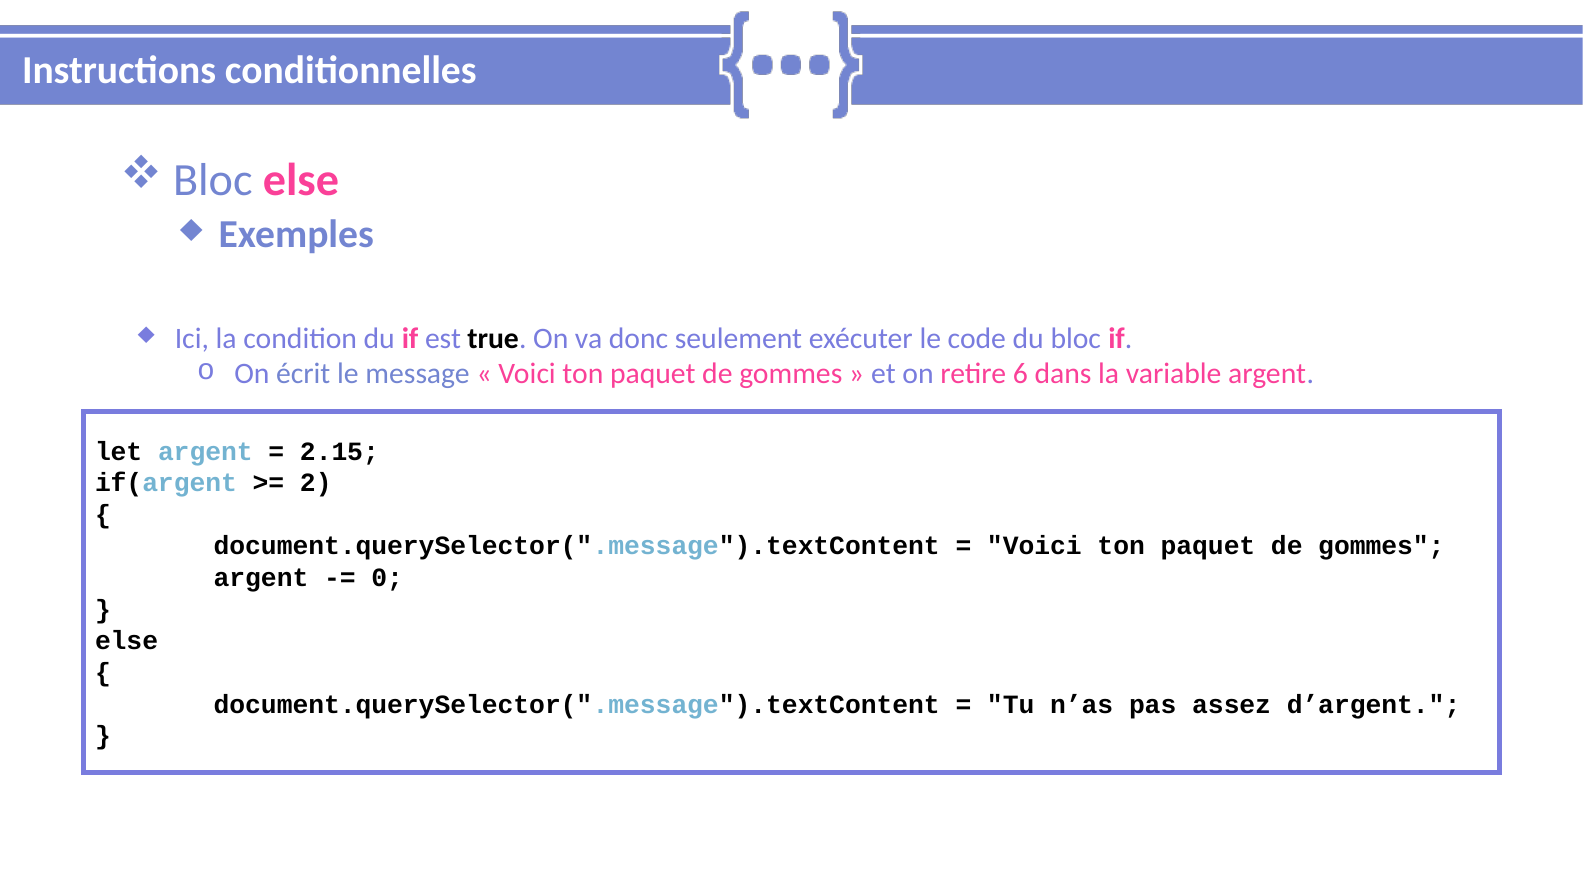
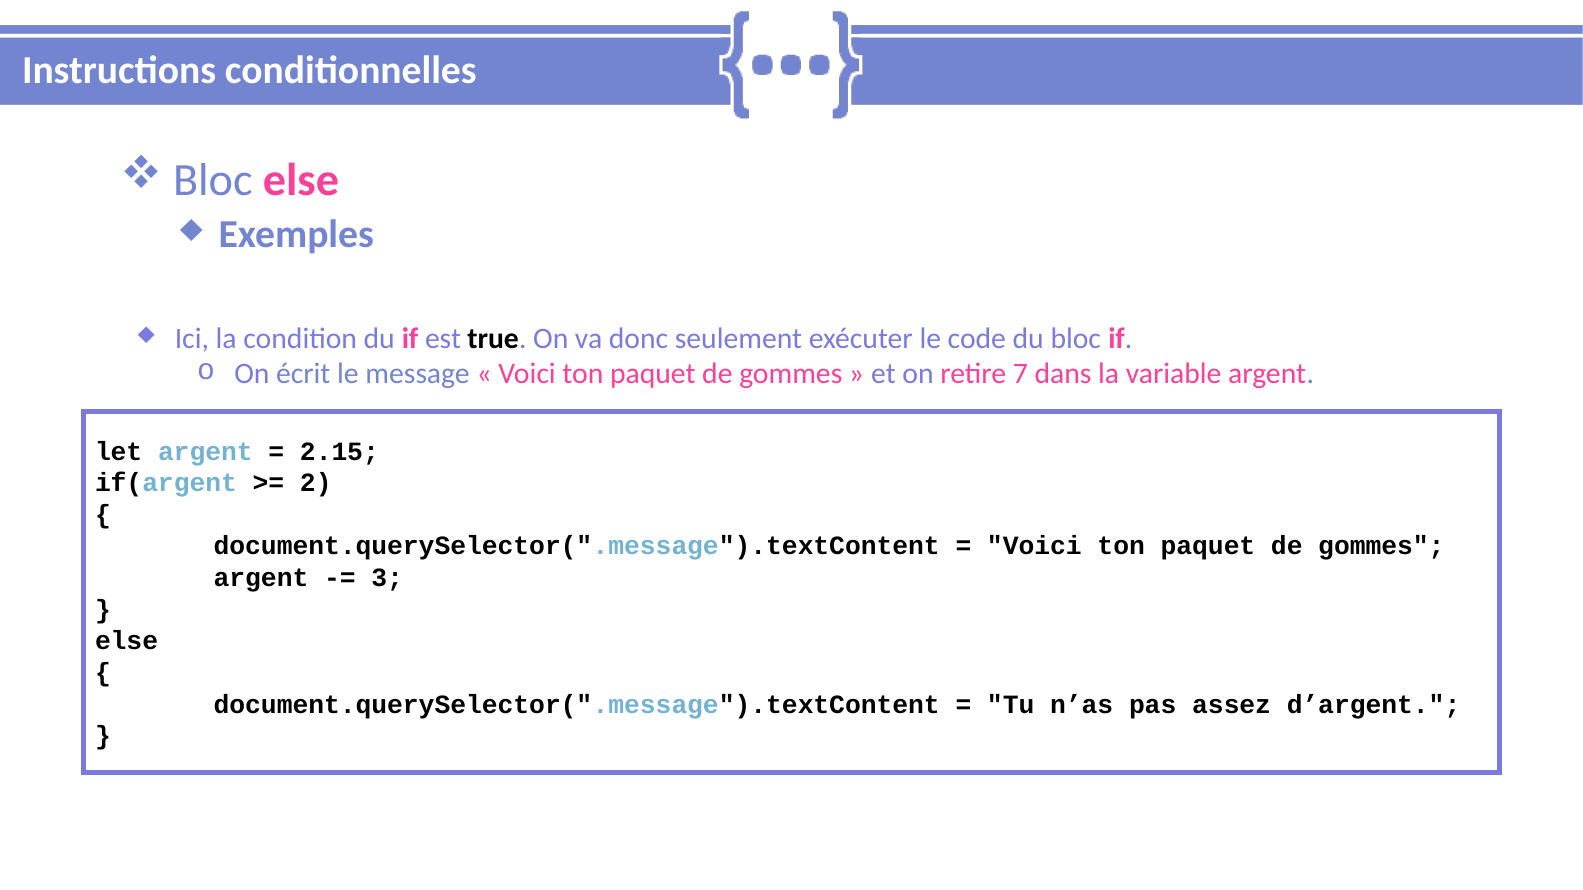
6: 6 -> 7 (1020, 374)
0: 0 -> 3 (387, 578)
